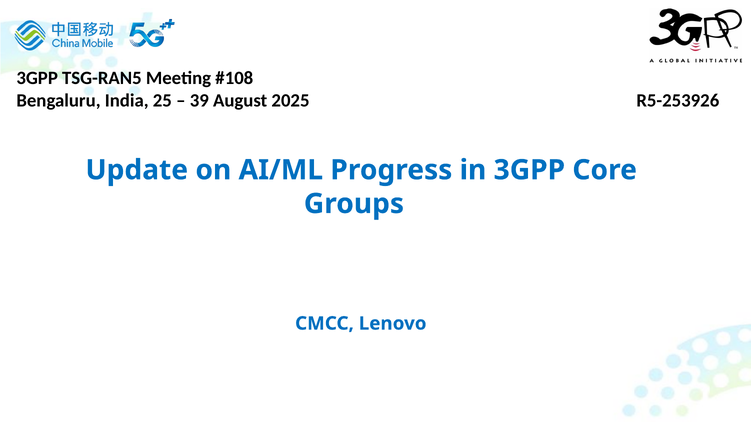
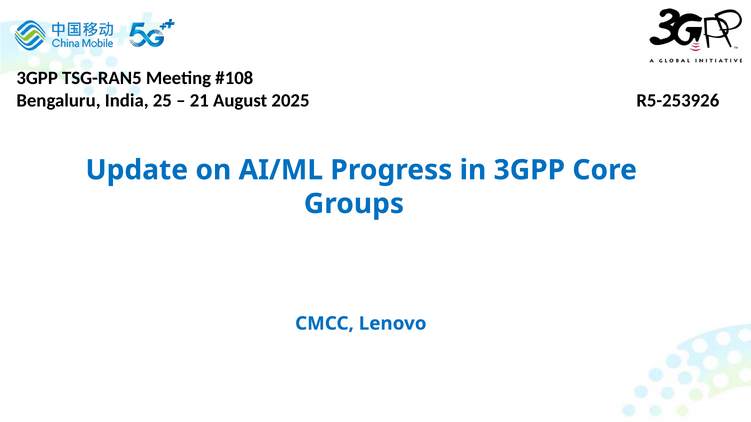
39: 39 -> 21 (199, 101)
